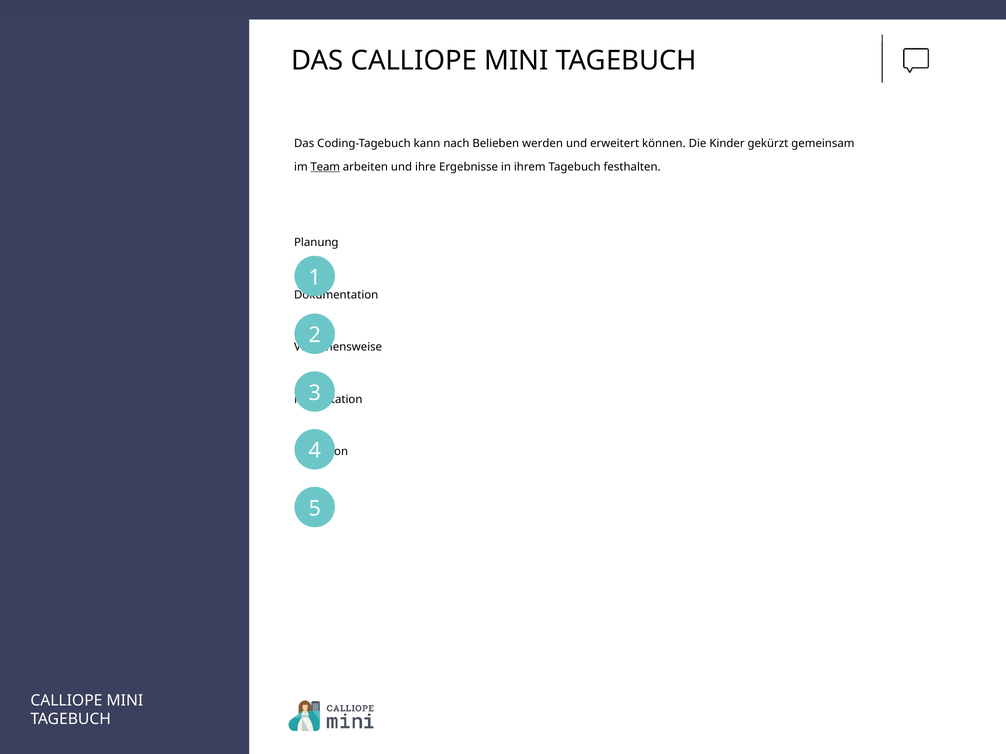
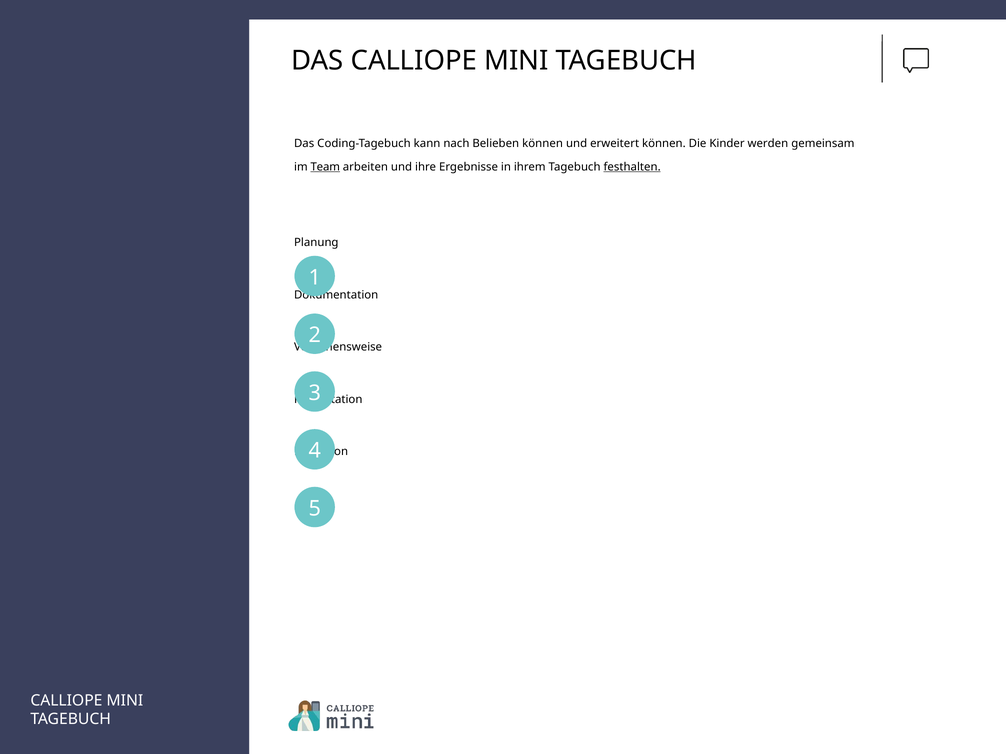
Belieben werden: werden -> können (543, 143)
gekürzt: gekürzt -> werden (768, 143)
festhalten underline: none -> present (632, 167)
